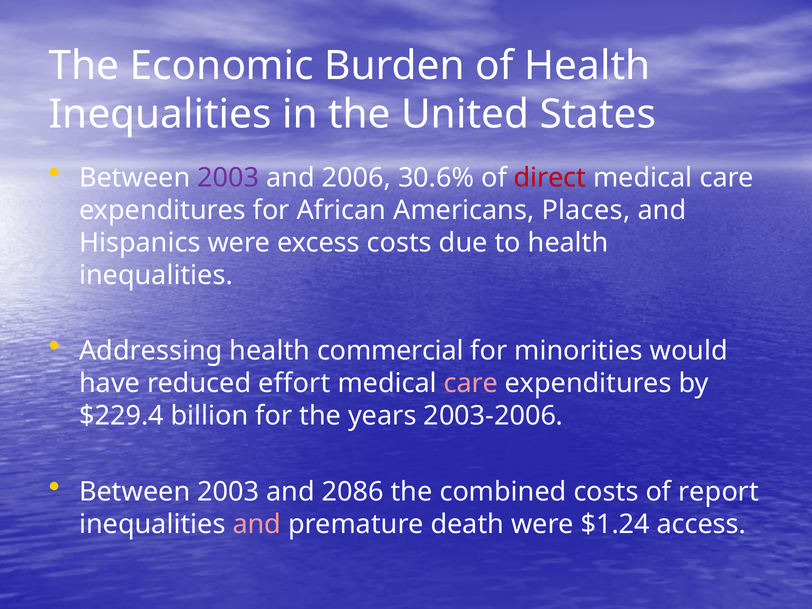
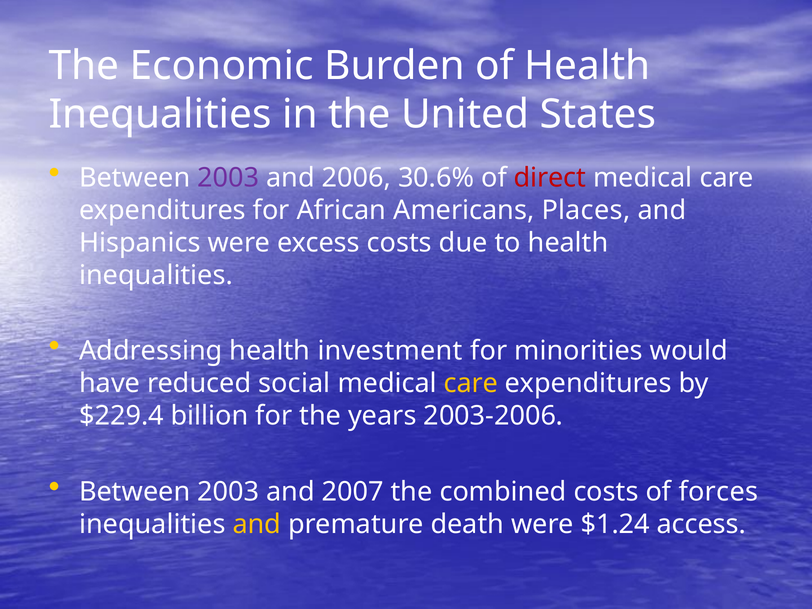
commercial: commercial -> investment (390, 351)
effort: effort -> social (294, 384)
care colour: pink -> yellow (471, 384)
2086: 2086 -> 2007 (353, 492)
report: report -> forces (718, 492)
and colour: pink -> yellow (257, 524)
